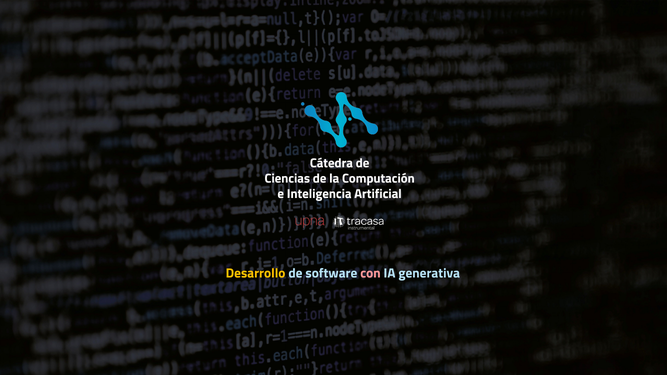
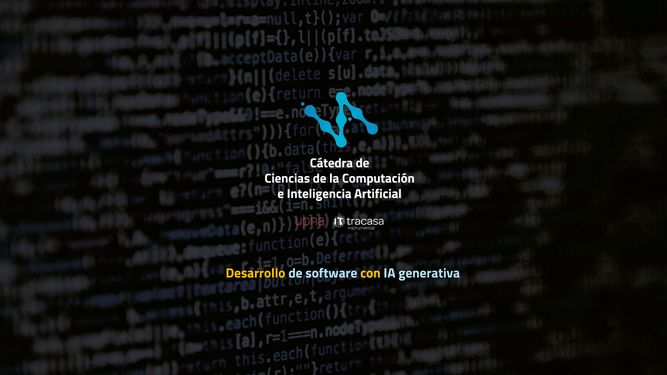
con colour: pink -> yellow (371, 274)
